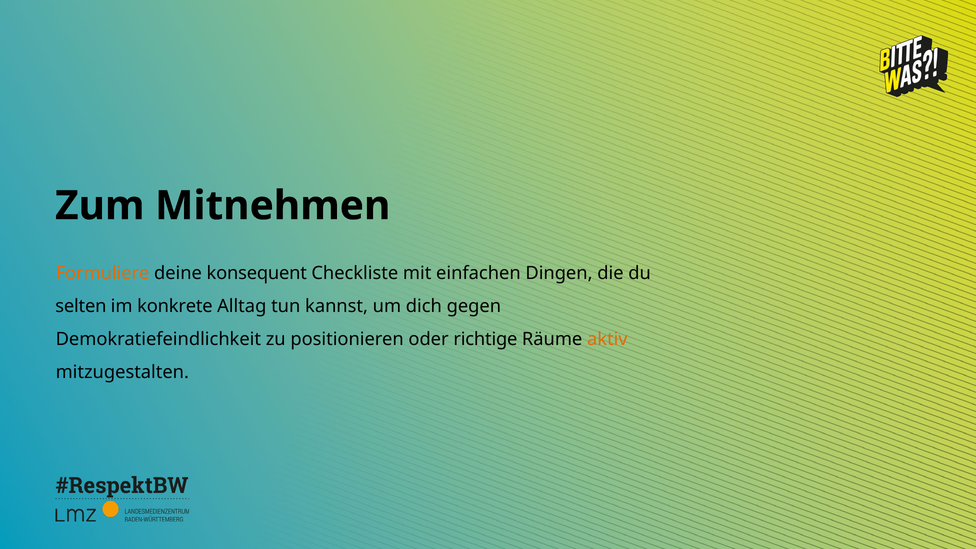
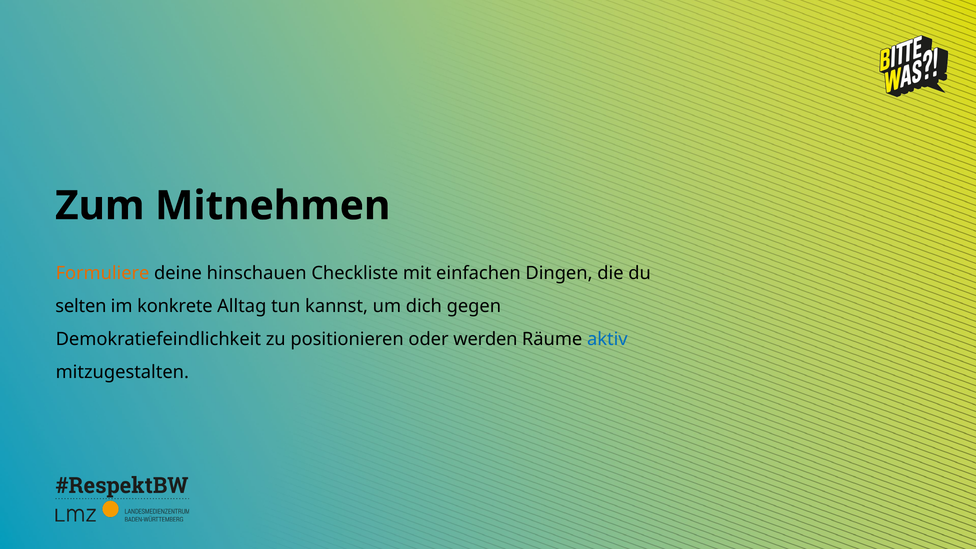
konsequent: konsequent -> hinschauen (257, 273)
richtige: richtige -> werden (485, 339)
aktiv colour: orange -> blue (607, 339)
